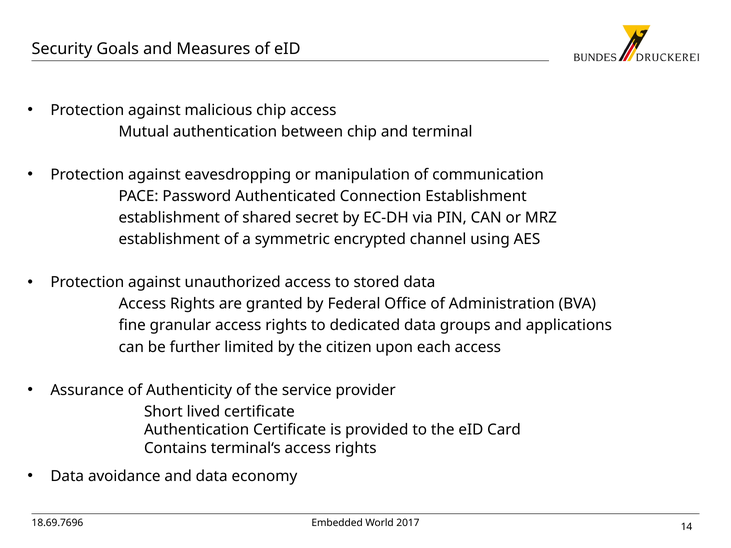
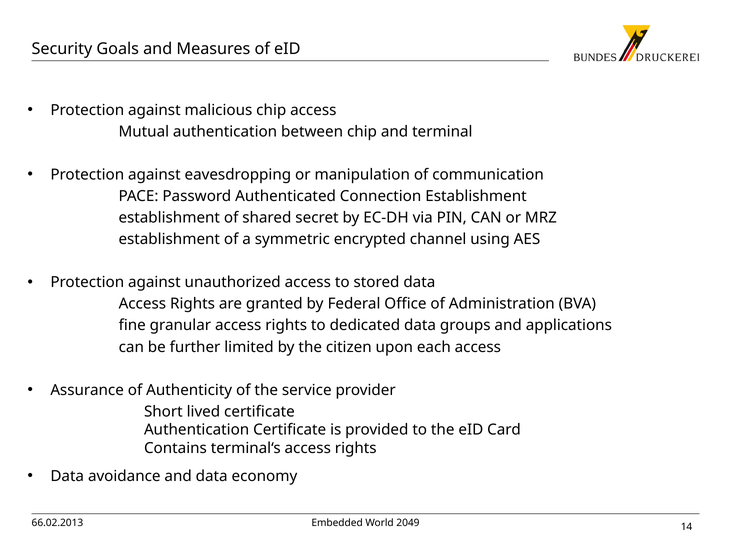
18.69.7696: 18.69.7696 -> 66.02.2013 (57, 523)
2017: 2017 -> 2049 (408, 523)
